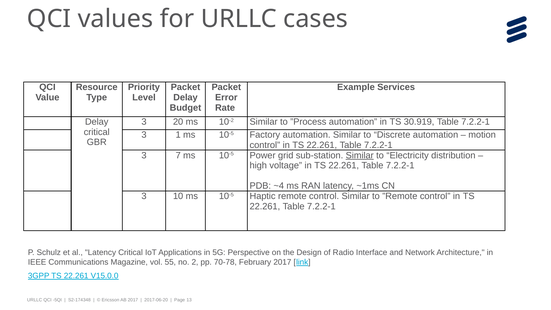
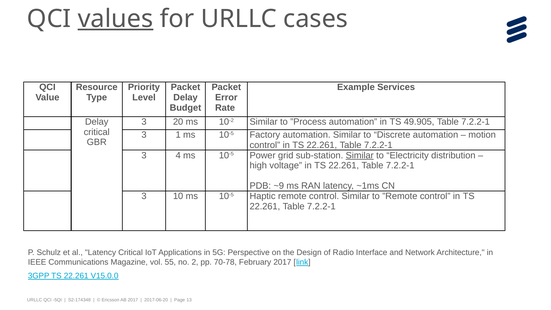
values underline: none -> present (115, 19)
30.919: 30.919 -> 49.905 (419, 122)
7: 7 -> 4 (178, 155)
~4: ~4 -> ~9 (279, 186)
